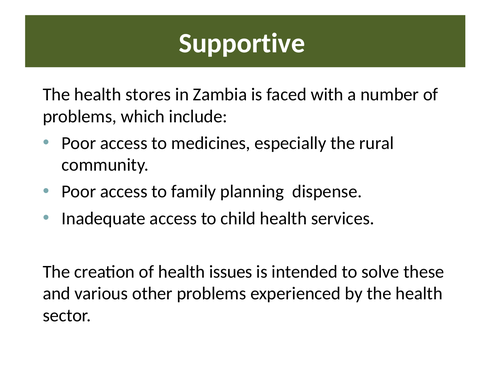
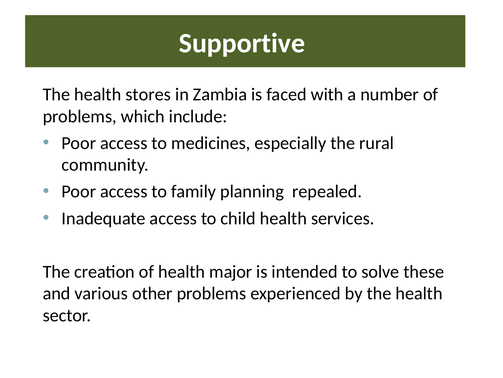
dispense: dispense -> repealed (327, 191)
issues: issues -> major (231, 271)
